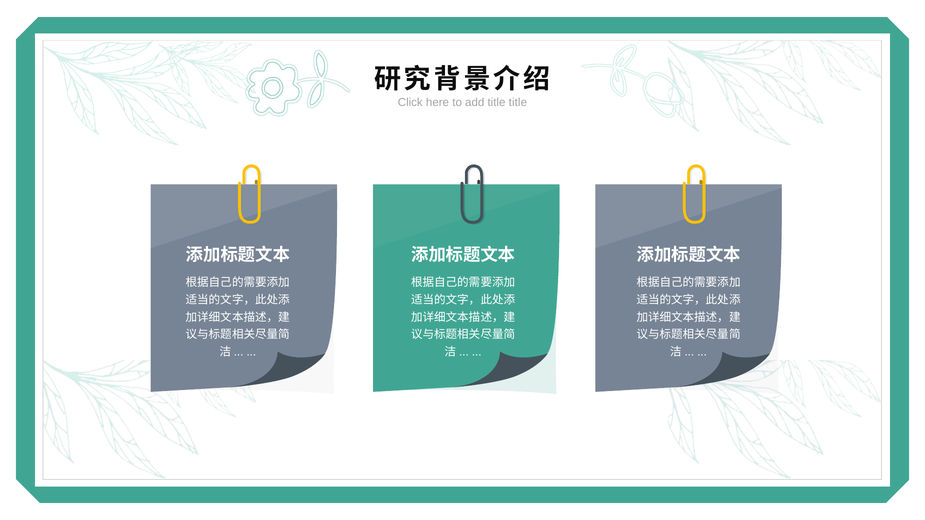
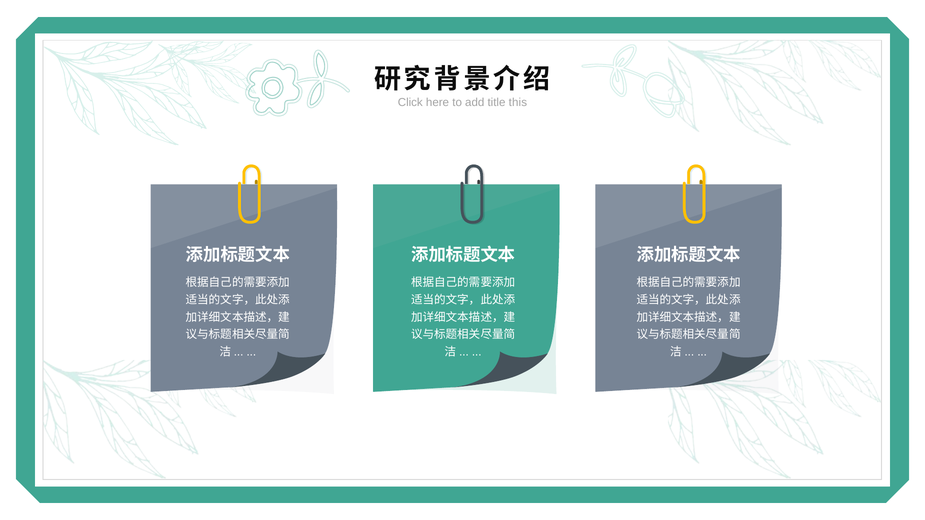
title title: title -> this (518, 102)
